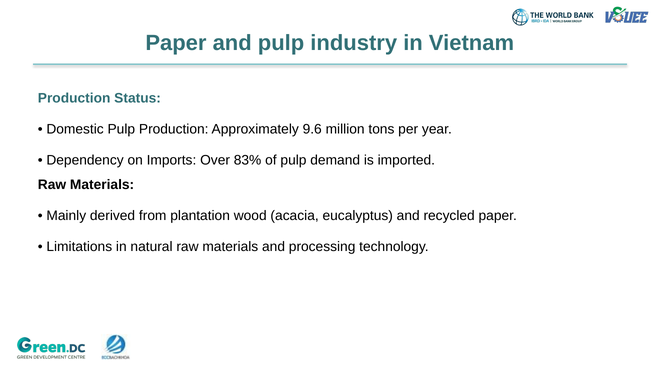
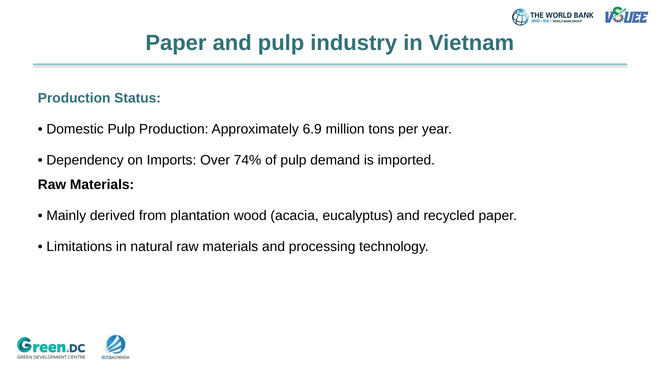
9.6: 9.6 -> 6.9 (312, 129)
83%: 83% -> 74% (248, 160)
